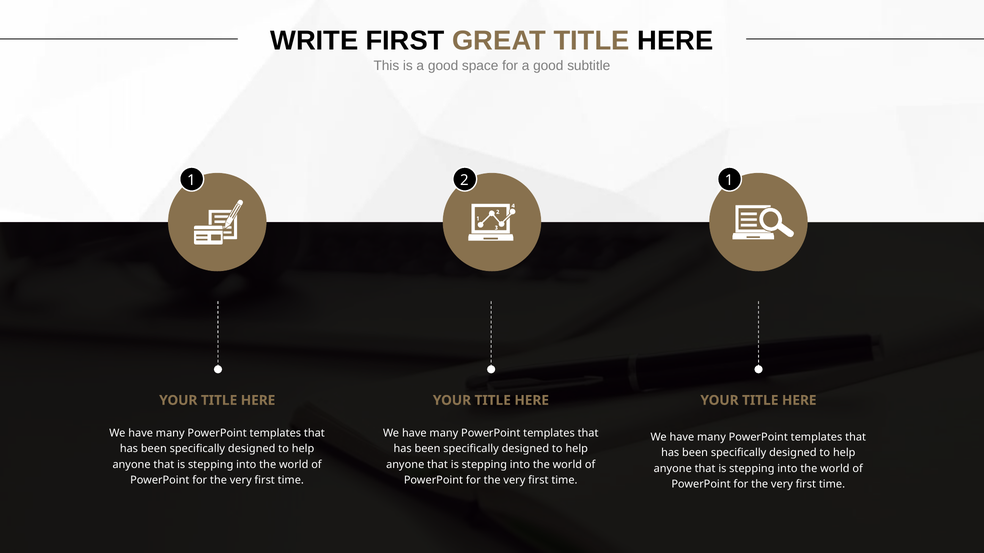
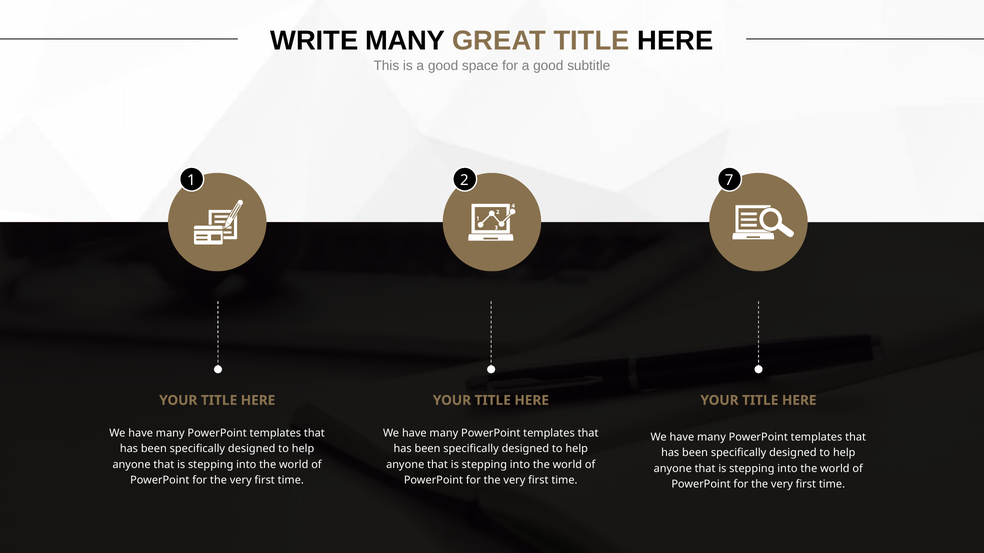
WRITE FIRST: FIRST -> MANY (405, 41)
2 1: 1 -> 7 (729, 181)
